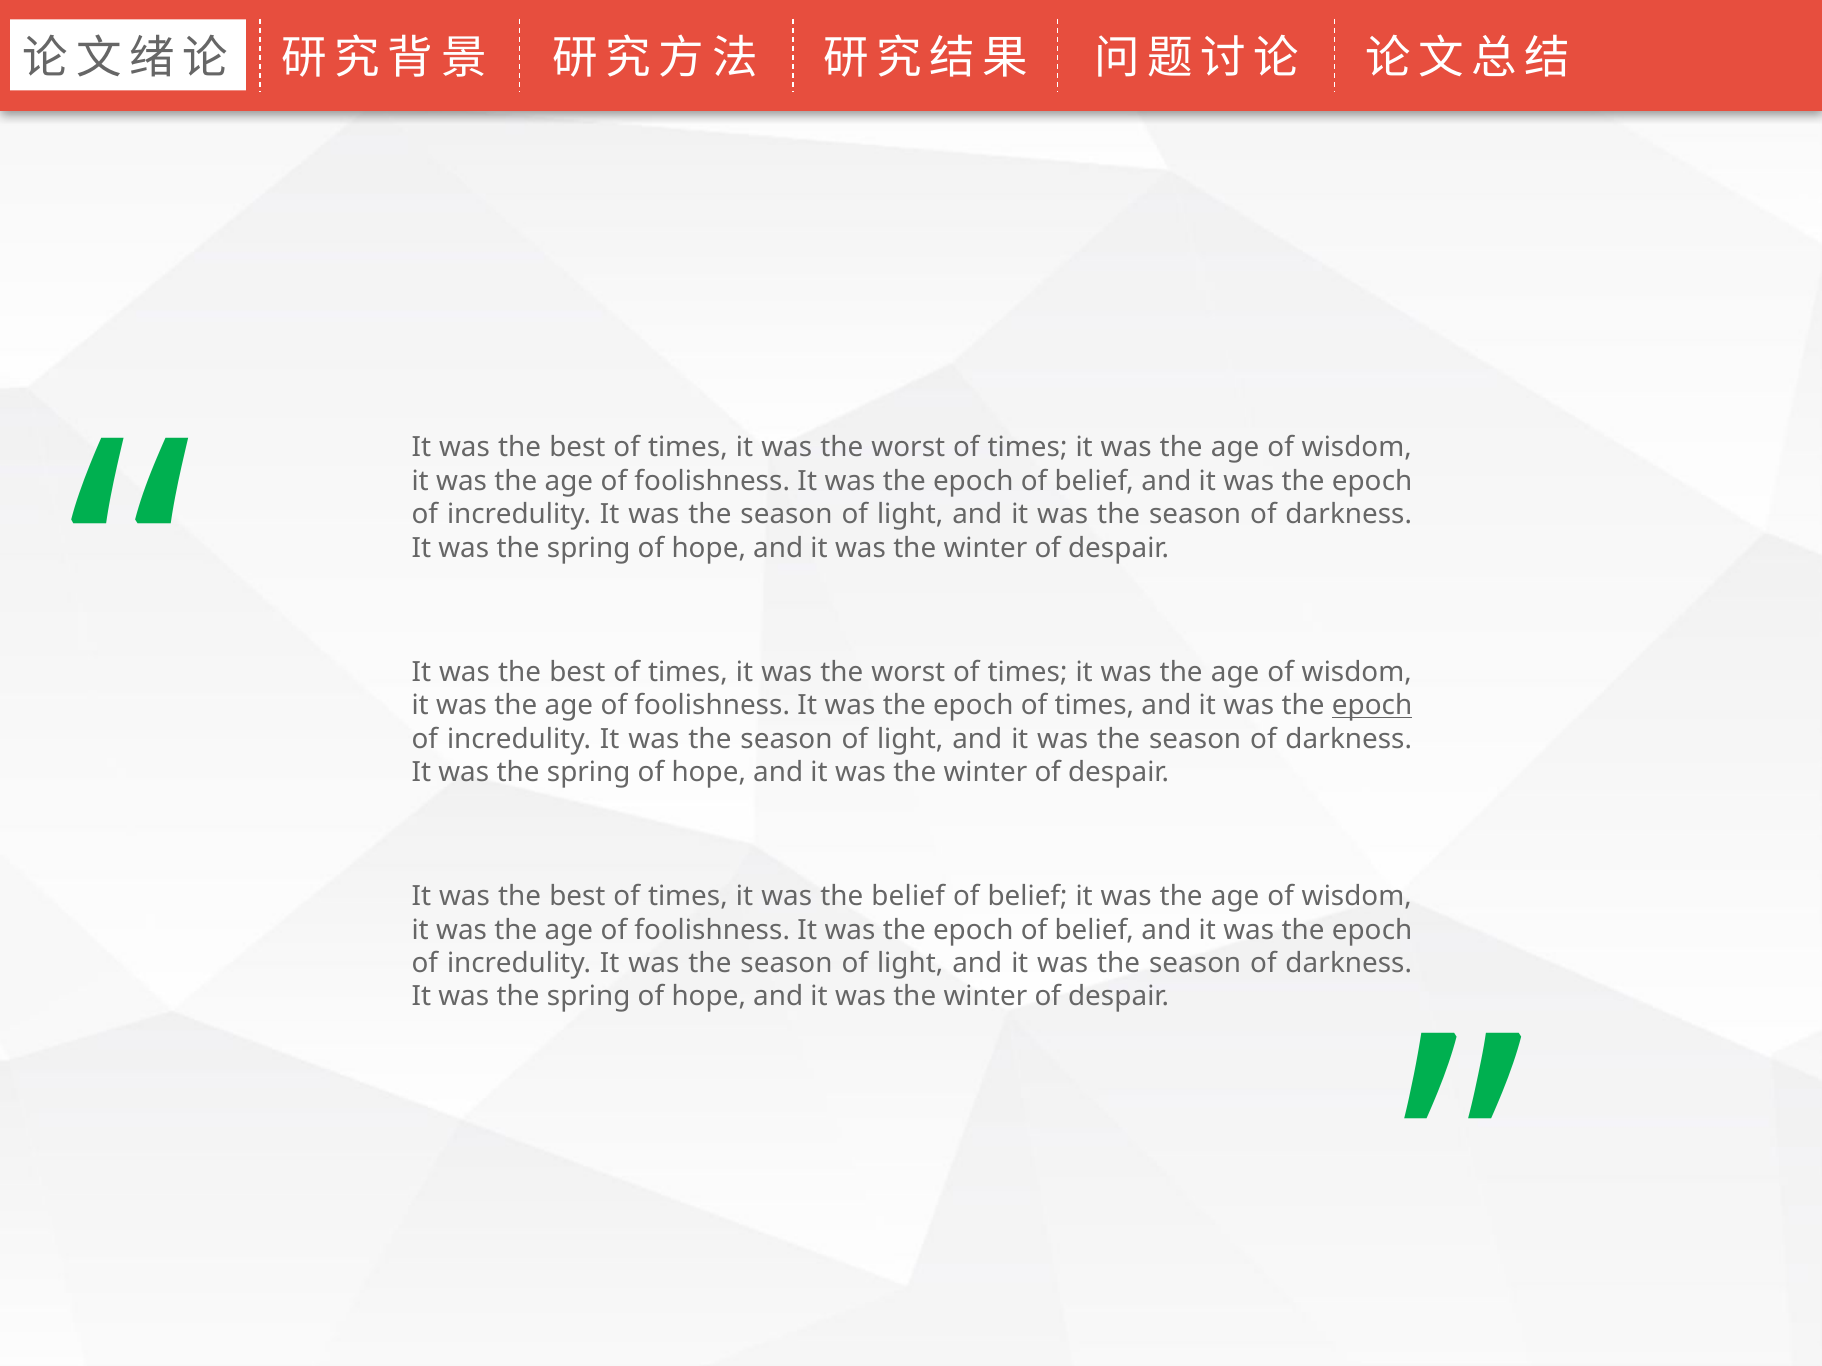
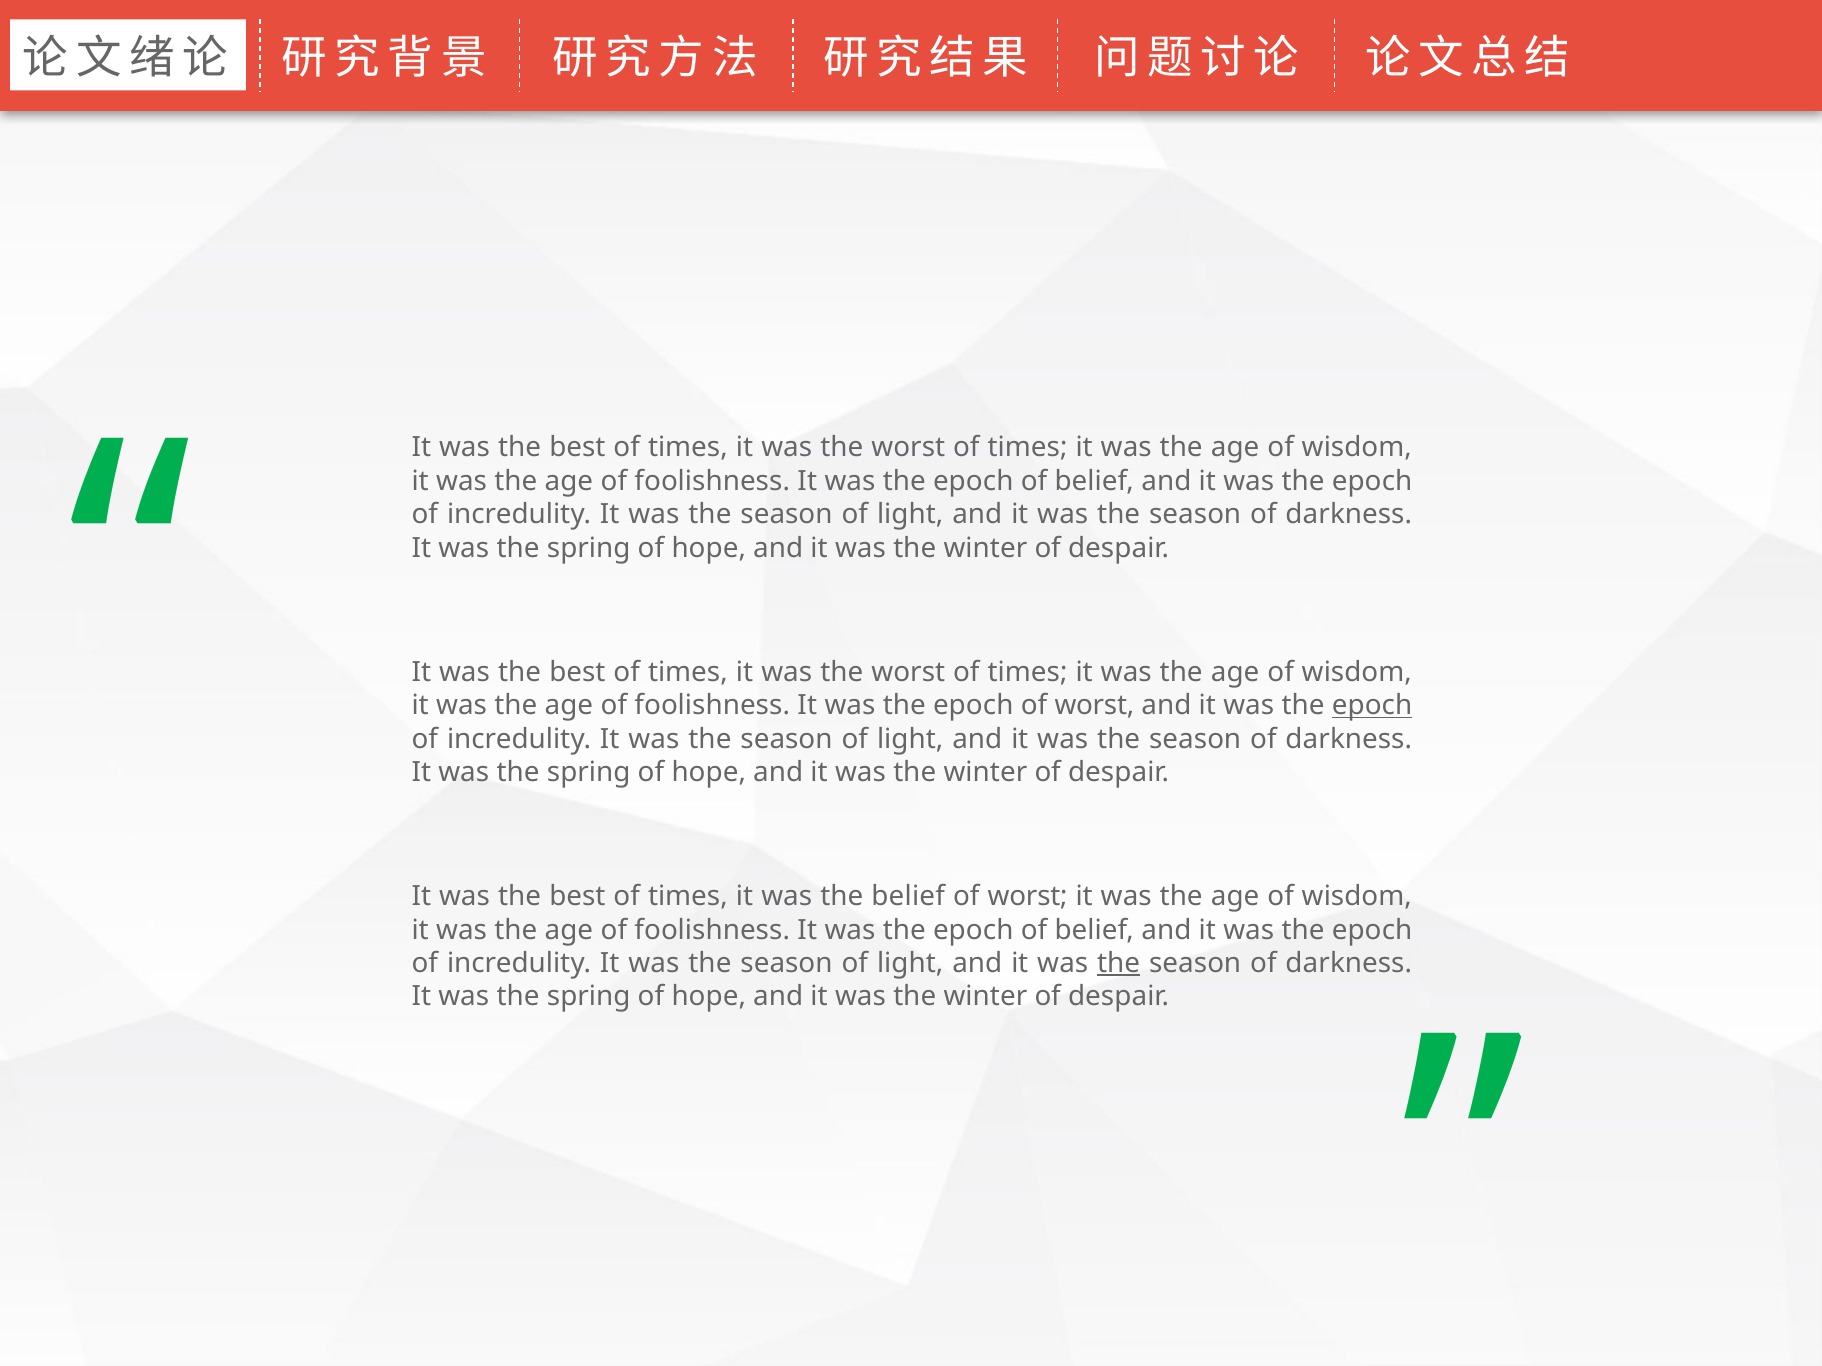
epoch of times: times -> worst (1094, 706)
belief: belief -> worst (1028, 897)
the underline: none -> present (1119, 964)
